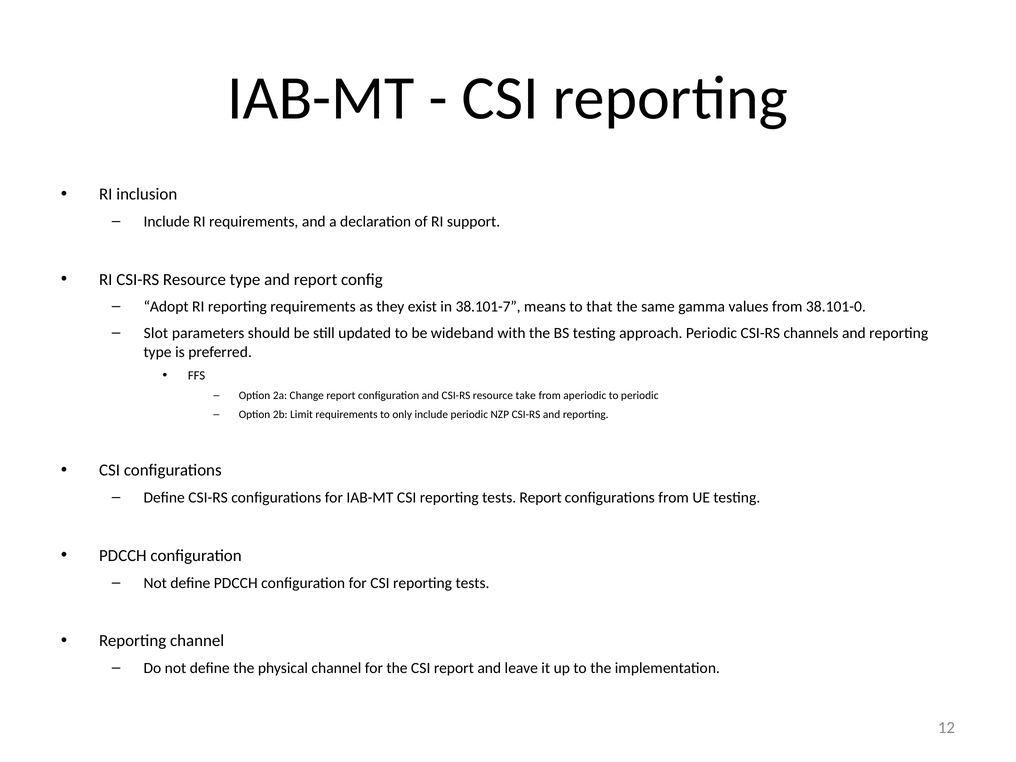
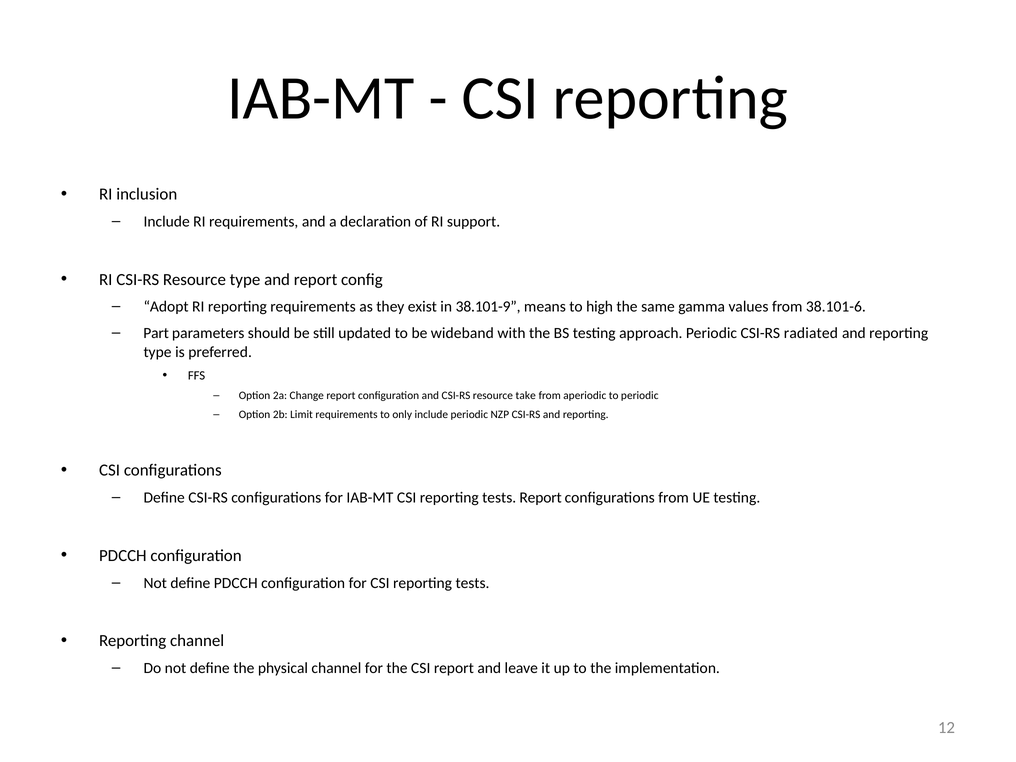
38.101-7: 38.101-7 -> 38.101-9 (488, 307)
that: that -> high (600, 307)
38.101-0: 38.101-0 -> 38.101-6 (836, 307)
Slot: Slot -> Part (156, 333)
channels: channels -> radiated (811, 333)
